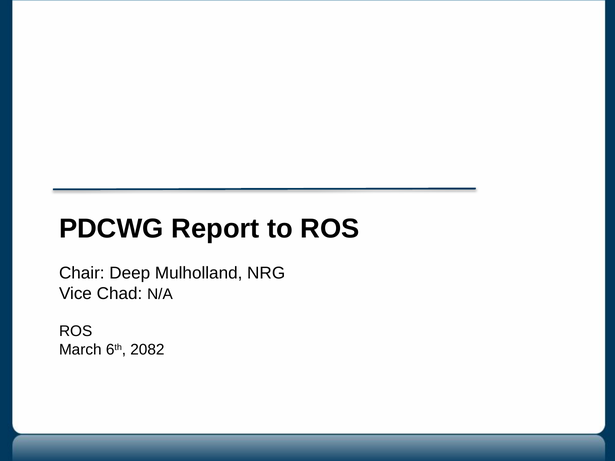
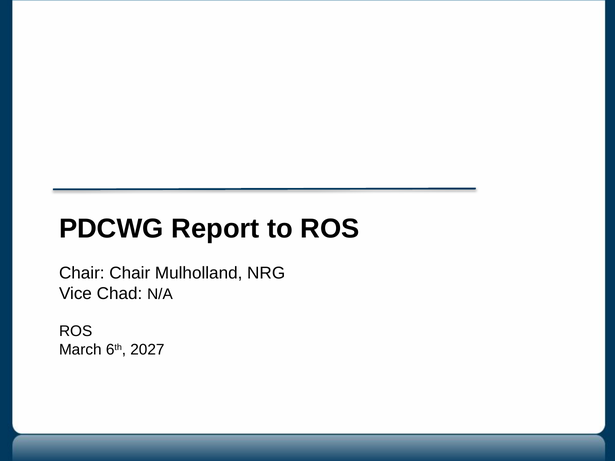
Chair Deep: Deep -> Chair (130, 273)
2082: 2082 -> 2027 (147, 350)
